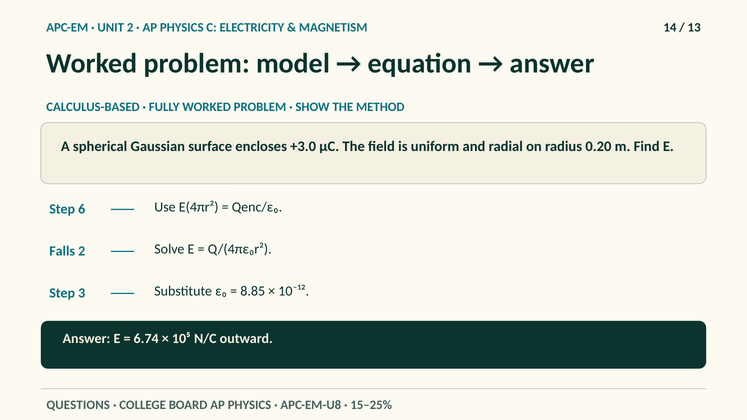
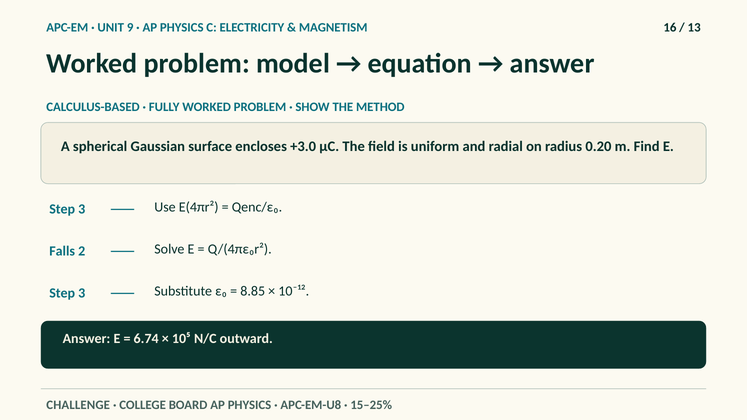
UNIT 2: 2 -> 9 (130, 28)
14: 14 -> 16 (670, 28)
6: 6 -> 3 (82, 209)
QUESTIONS: QUESTIONS -> CHALLENGE (78, 405)
